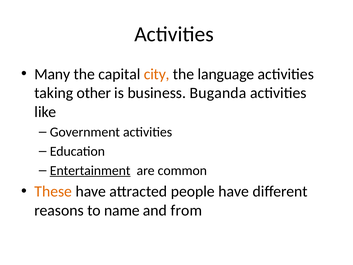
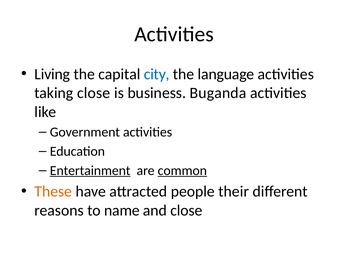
Many: Many -> Living (52, 74)
city colour: orange -> blue (157, 74)
taking other: other -> close (94, 93)
common underline: none -> present (182, 170)
people have: have -> their (234, 191)
and from: from -> close (186, 210)
